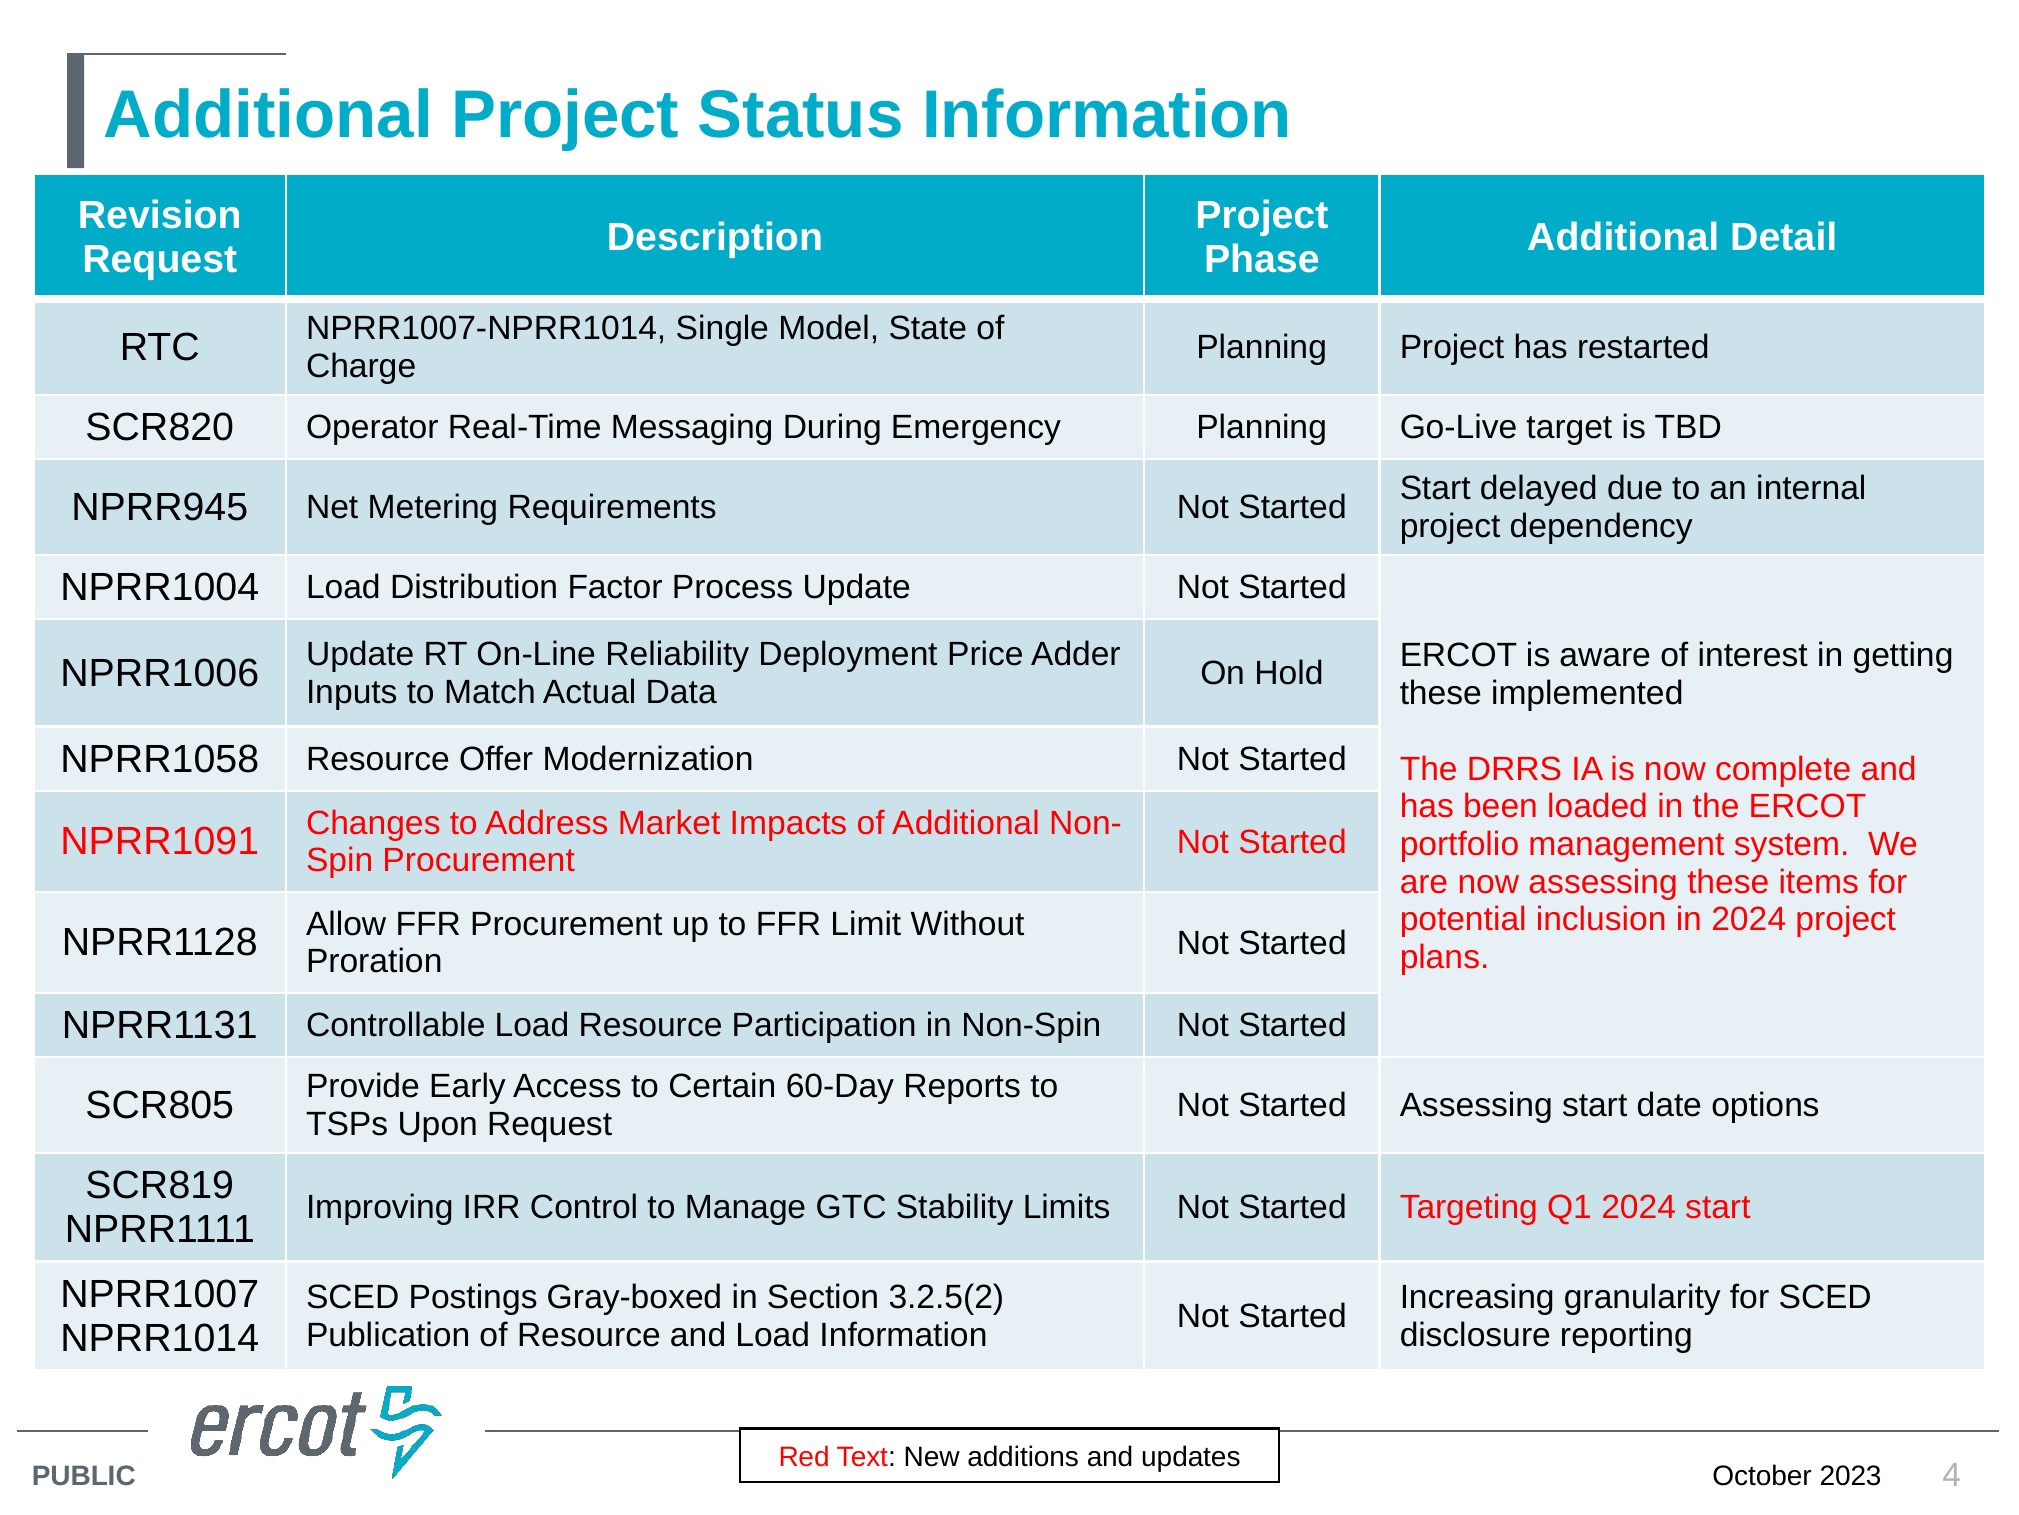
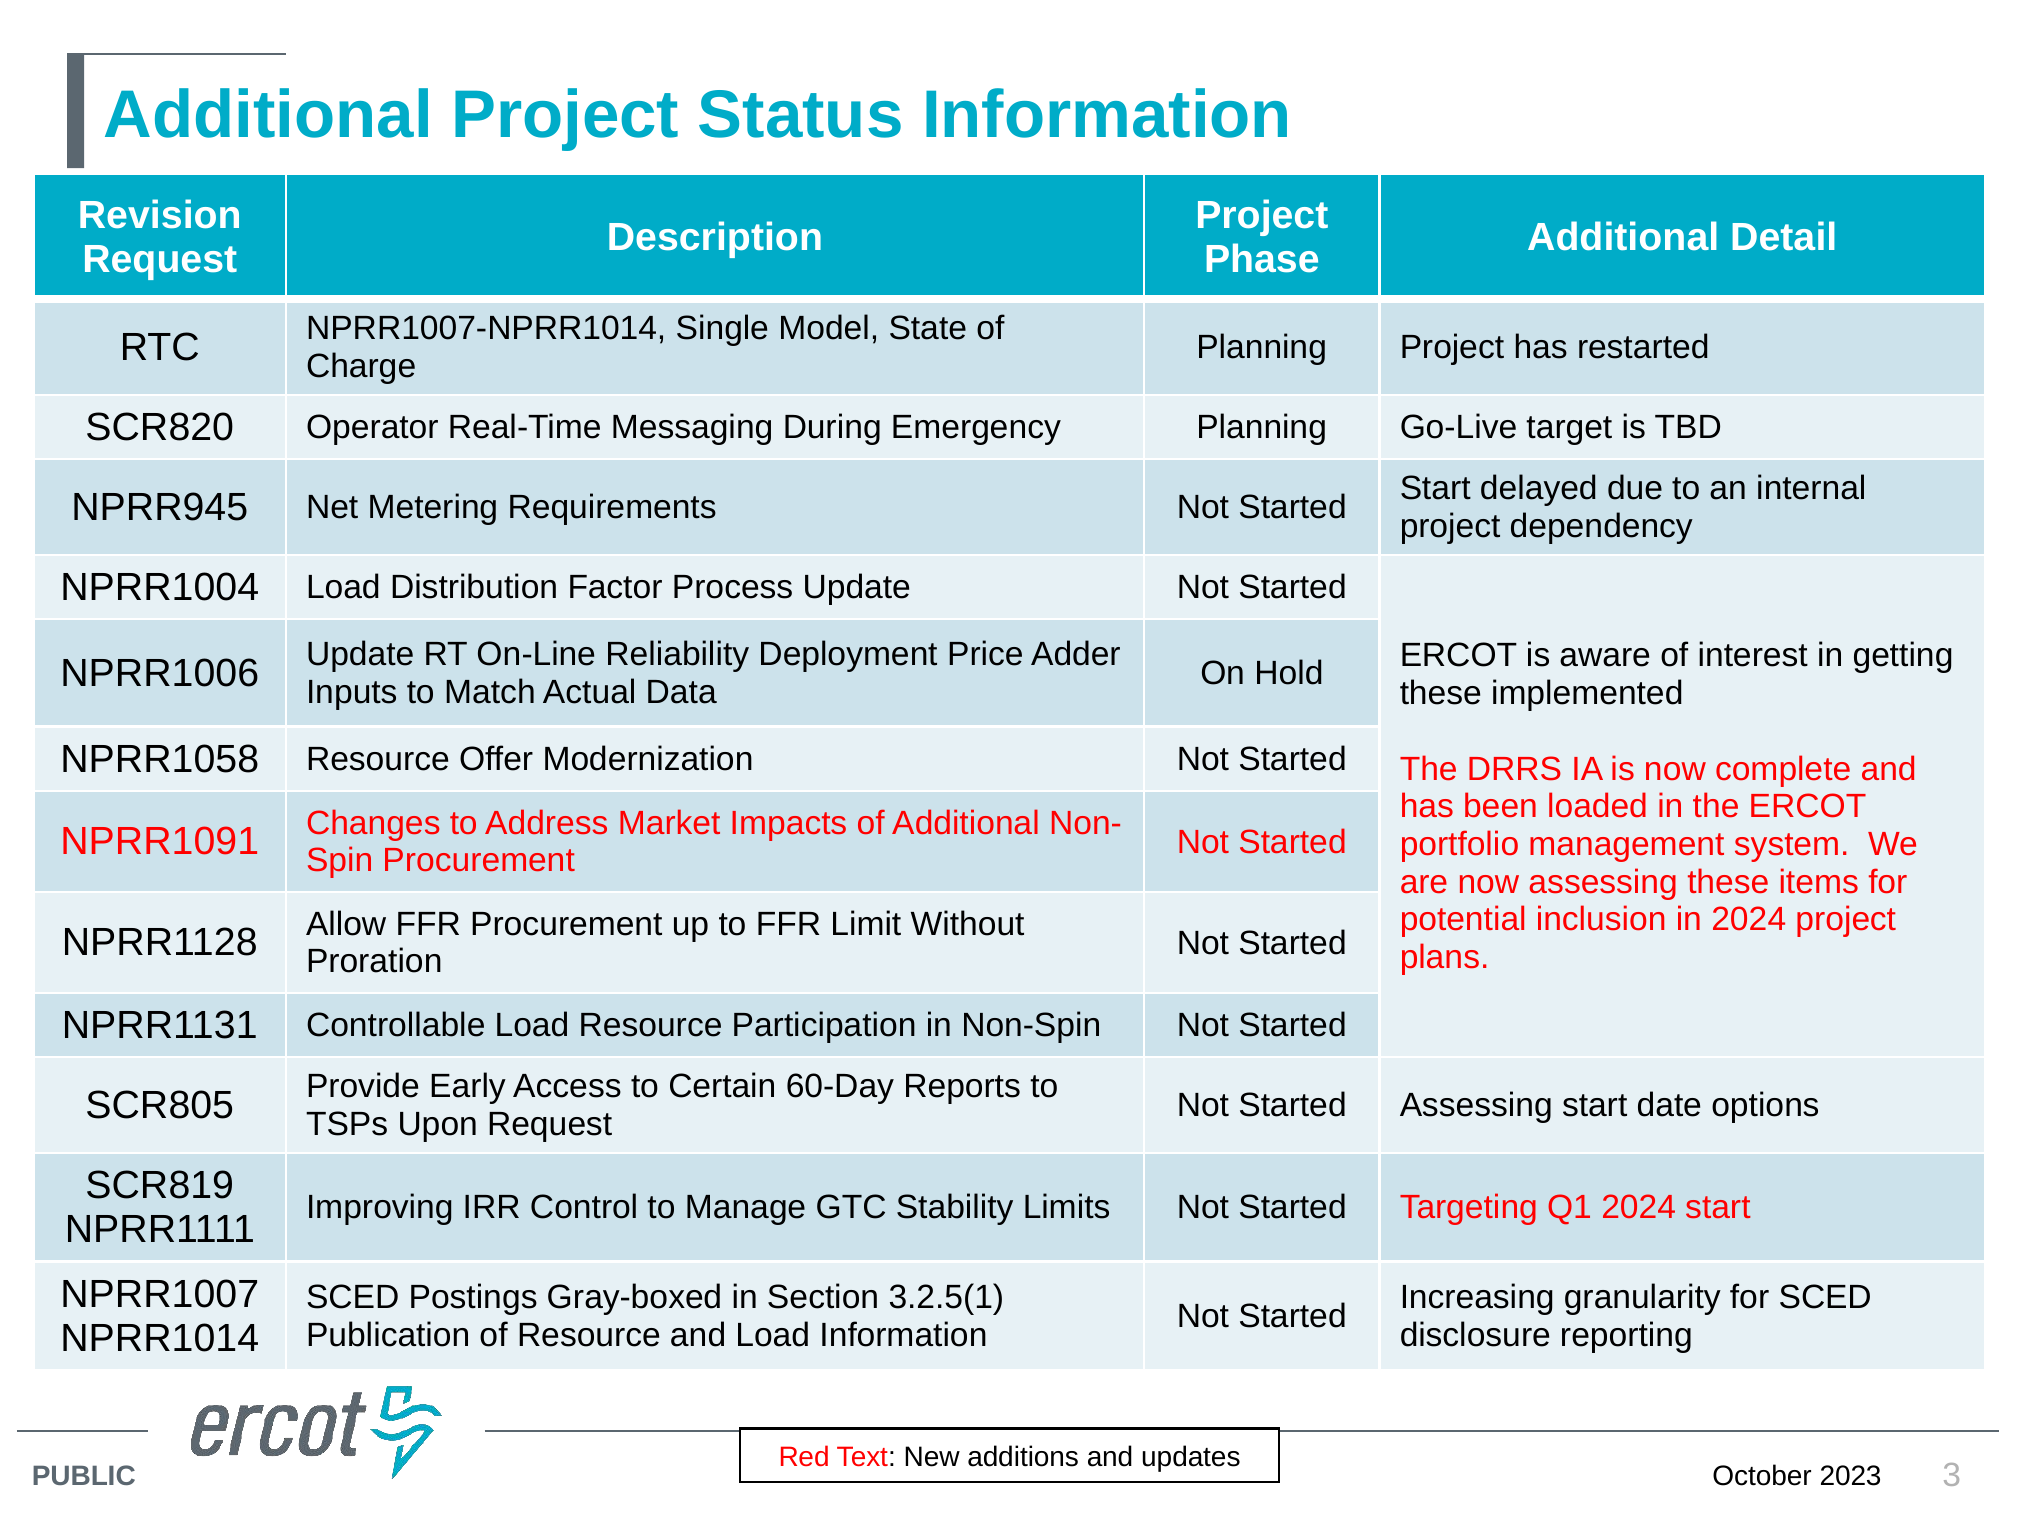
3.2.5(2: 3.2.5(2 -> 3.2.5(1 (946, 1297)
4: 4 -> 3 (1952, 1474)
